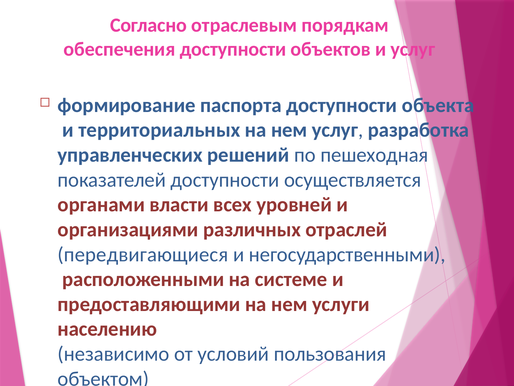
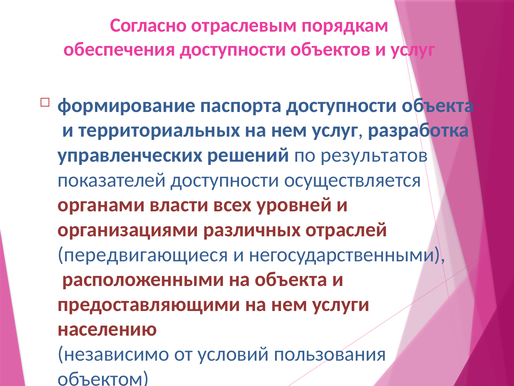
пешеходная: пешеходная -> результатов (374, 155)
на системе: системе -> объекта (291, 279)
